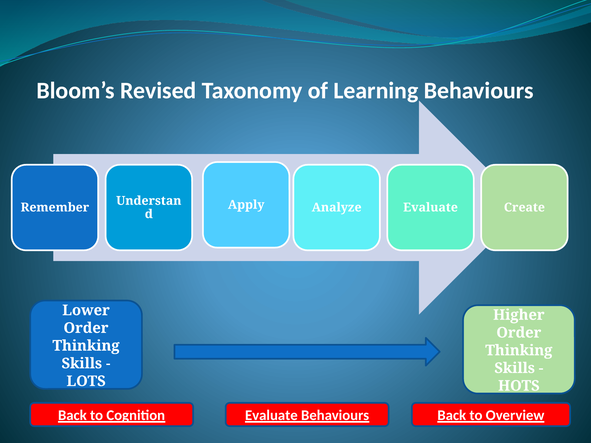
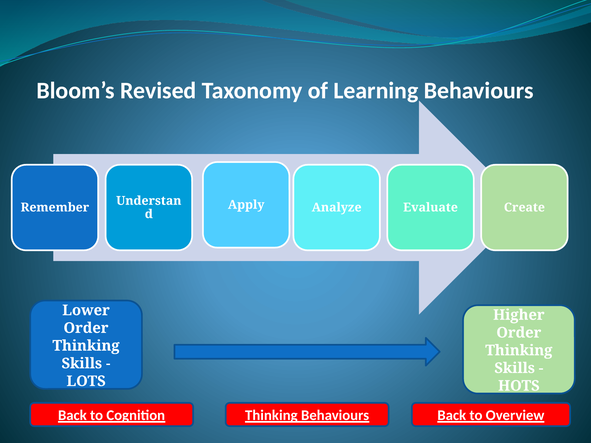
Cognition Evaluate: Evaluate -> Thinking (271, 416)
